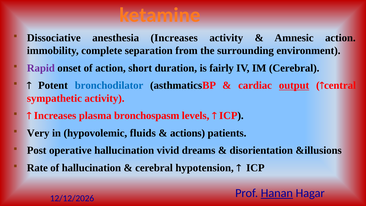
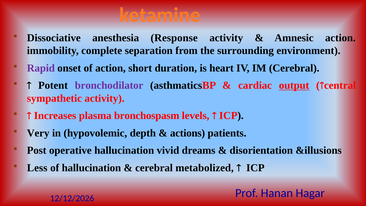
anesthesia Increases: Increases -> Response (174, 38)
fairly: fairly -> heart (222, 68)
bronchodilator colour: blue -> purple (109, 85)
fluids: fluids -> depth (143, 133)
Rate: Rate -> Less (37, 168)
hypotension: hypotension -> metabolized (205, 168)
Hanan underline: present -> none (277, 193)
